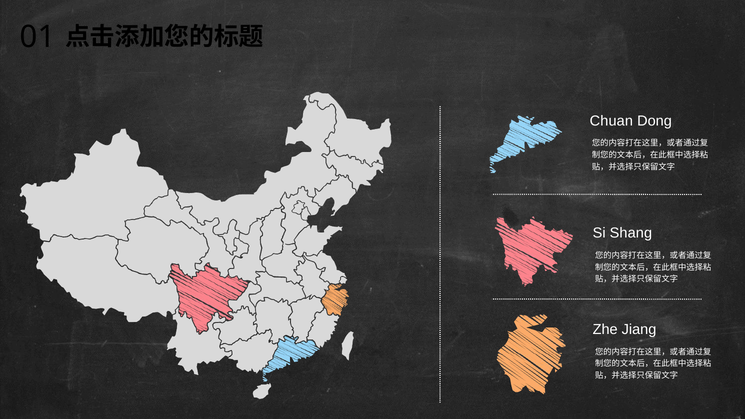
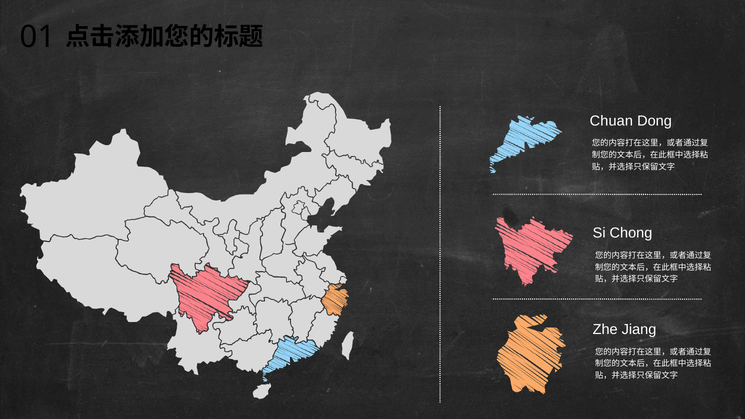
Shang: Shang -> Chong (631, 233)
